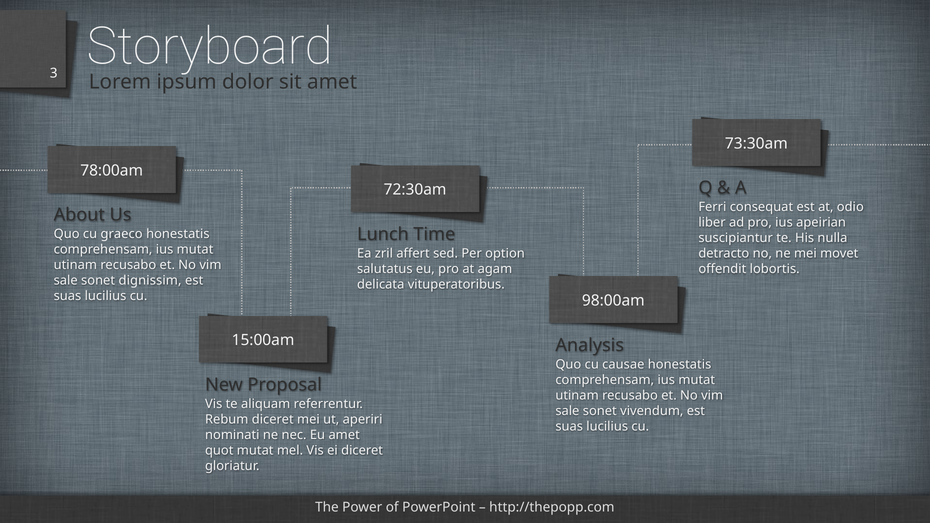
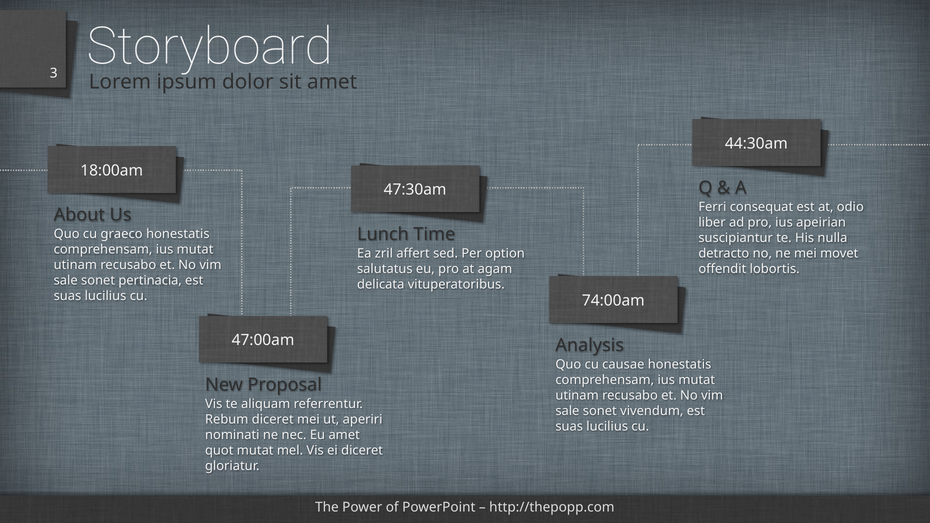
73:30am: 73:30am -> 44:30am (756, 144)
78:00am: 78:00am -> 18:00am (112, 171)
72:30am: 72:30am -> 47:30am (415, 190)
dignissim: dignissim -> pertinacia (150, 281)
98:00am: 98:00am -> 74:00am (613, 301)
15:00am: 15:00am -> 47:00am (263, 340)
